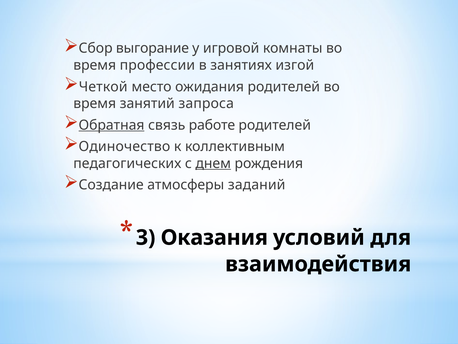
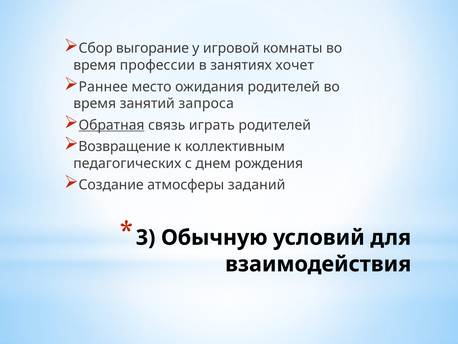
изгой: изгой -> хочет (295, 65)
Четкой: Четкой -> Раннее (103, 87)
работе: работе -> играть (212, 125)
Одиночество: Одиночество -> Возвращение (125, 146)
днем underline: present -> none (213, 163)
Оказания: Оказания -> Обычную (214, 237)
